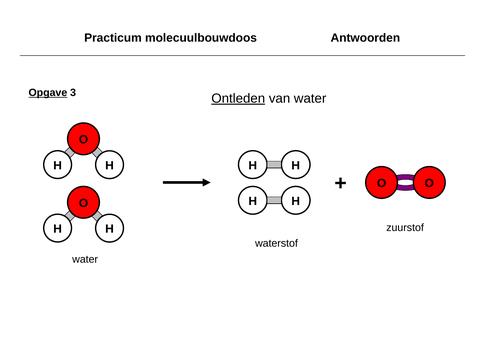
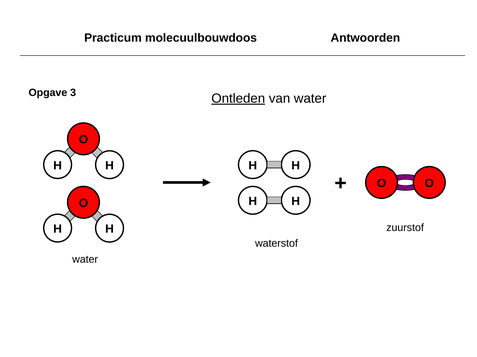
Opgave underline: present -> none (48, 93)
